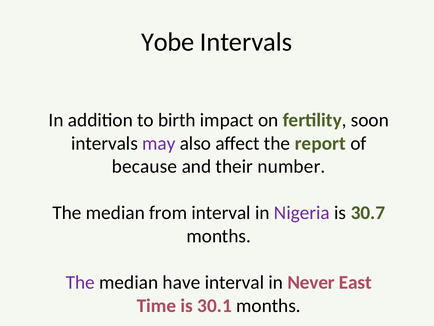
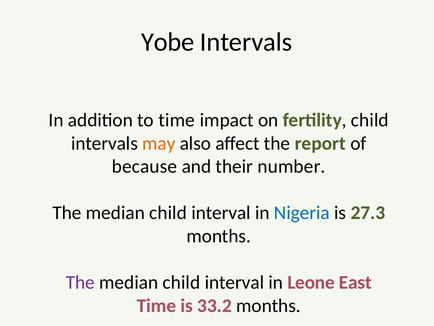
to birth: birth -> time (177, 120)
fertility soon: soon -> child (370, 120)
may colour: purple -> orange (159, 143)
from: from -> child (168, 213)
Nigeria colour: purple -> blue (302, 213)
30.7: 30.7 -> 27.3 (368, 213)
have: have -> child (181, 282)
Never: Never -> Leone (311, 282)
30.1: 30.1 -> 33.2 (215, 305)
